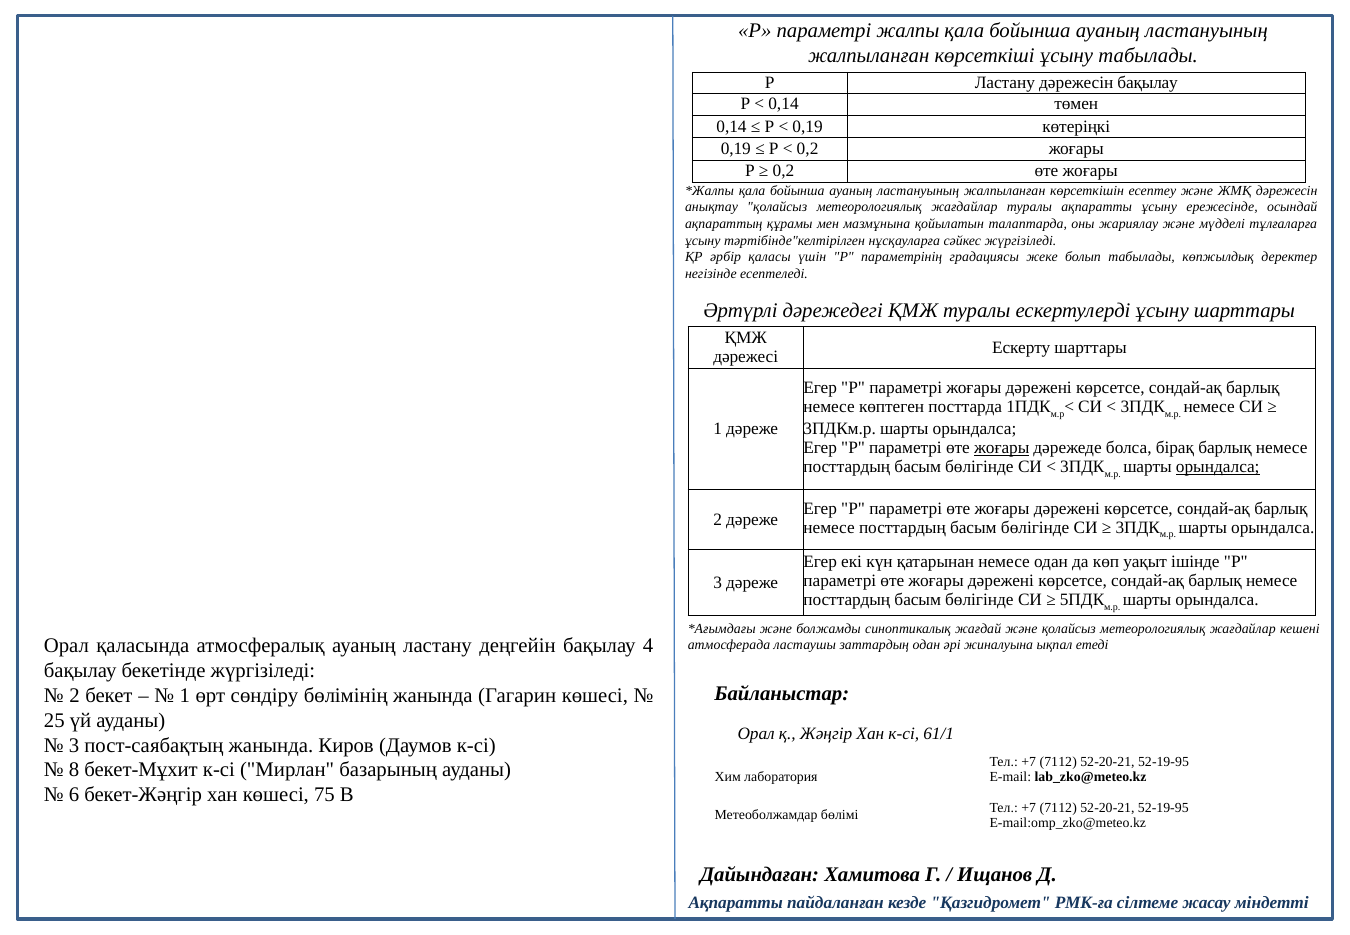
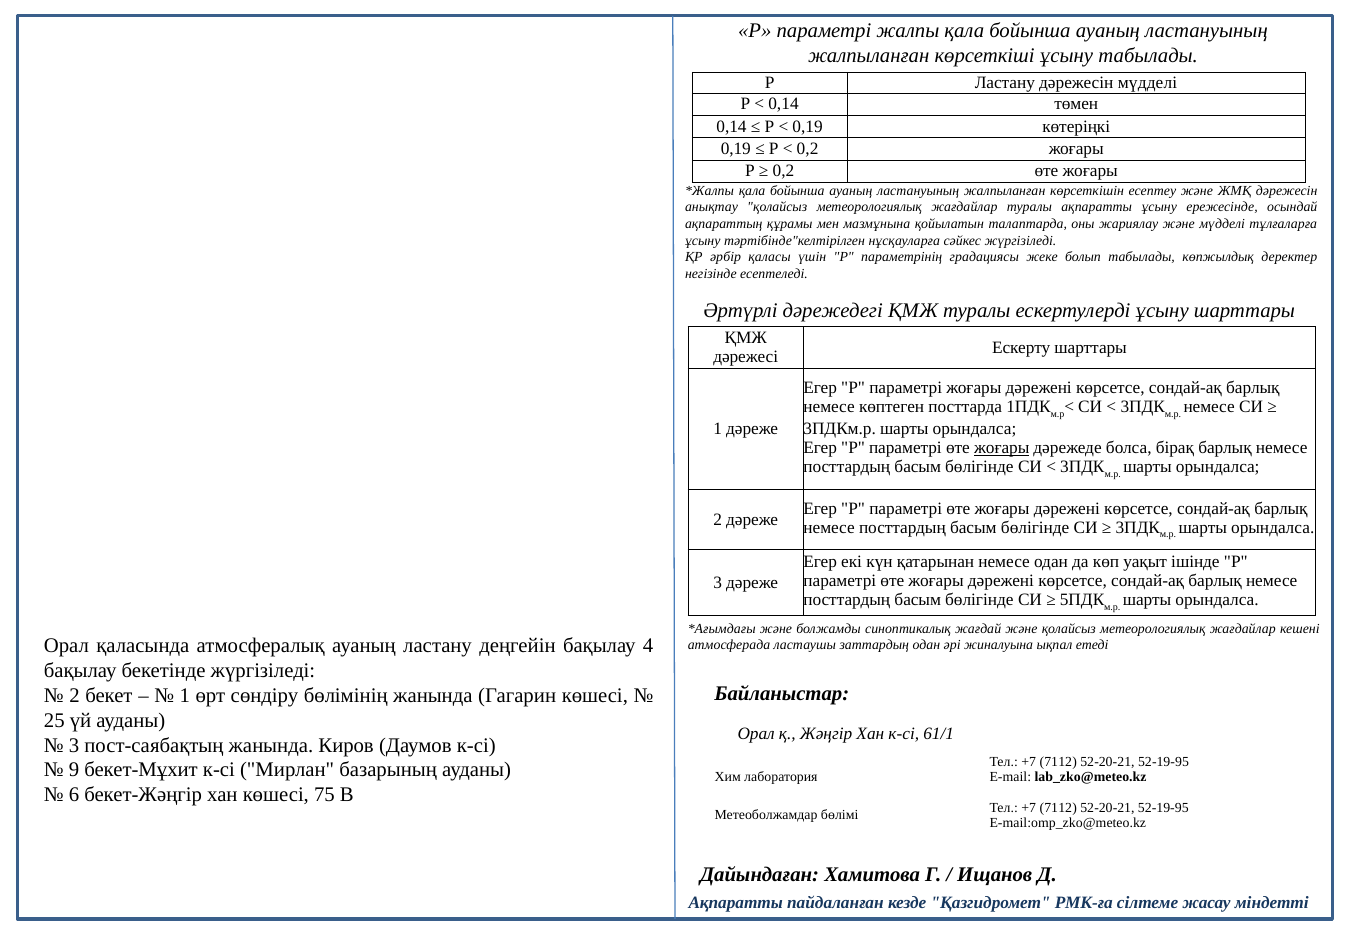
дәрежесін бақылау: бақылау -> мүдделі (1148, 83)
орындалса underline: present -> none (1218, 467)
8: 8 -> 9 (74, 770)
